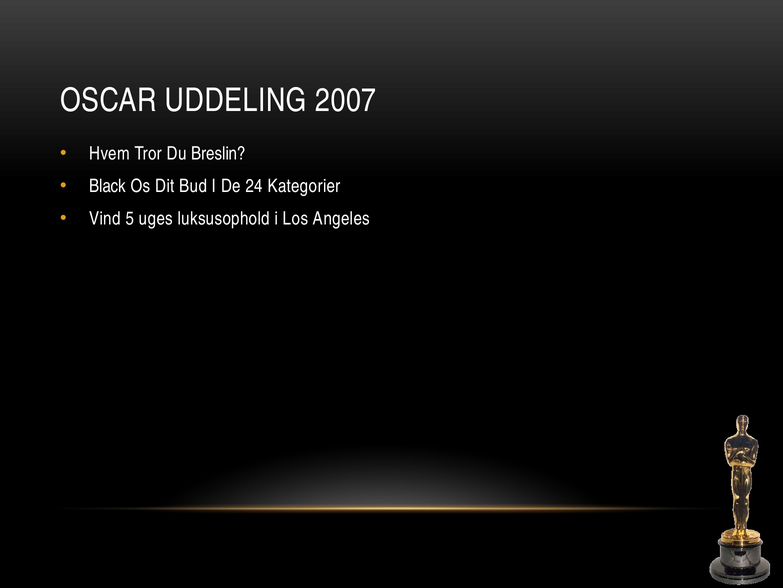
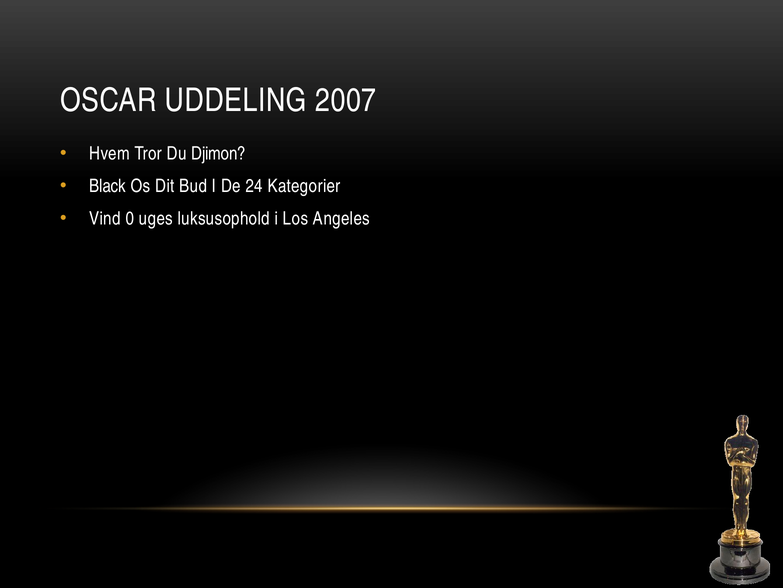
Breslin: Breslin -> Djimon (219, 153)
5: 5 -> 0 (130, 218)
